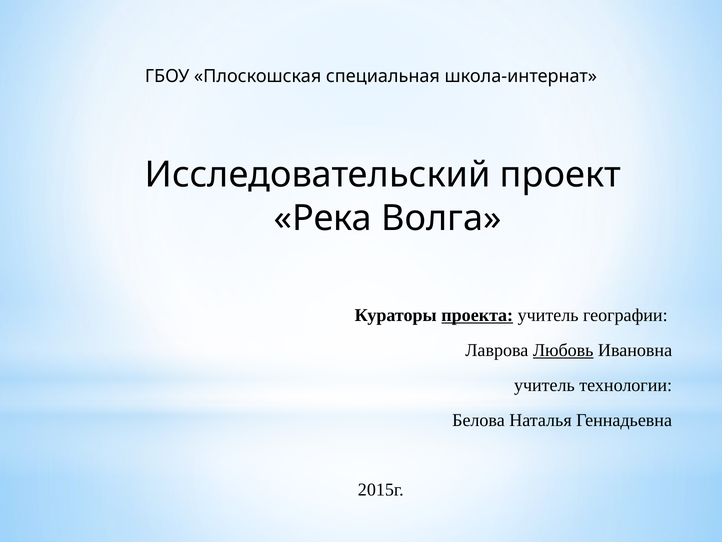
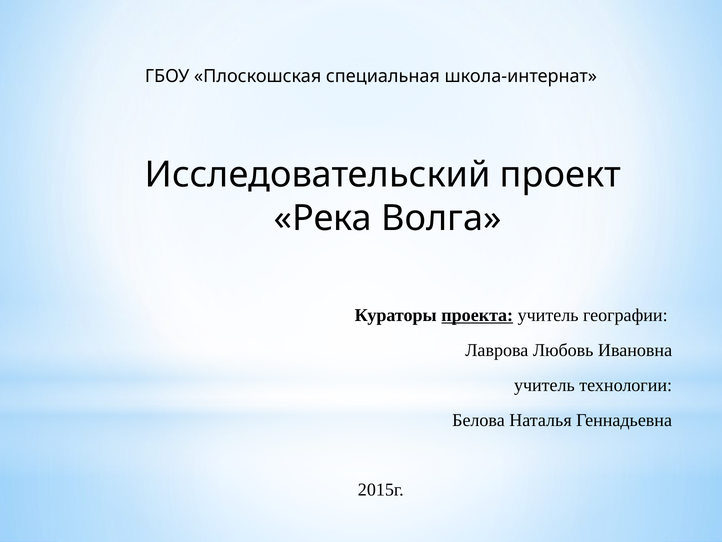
Любовь underline: present -> none (563, 350)
